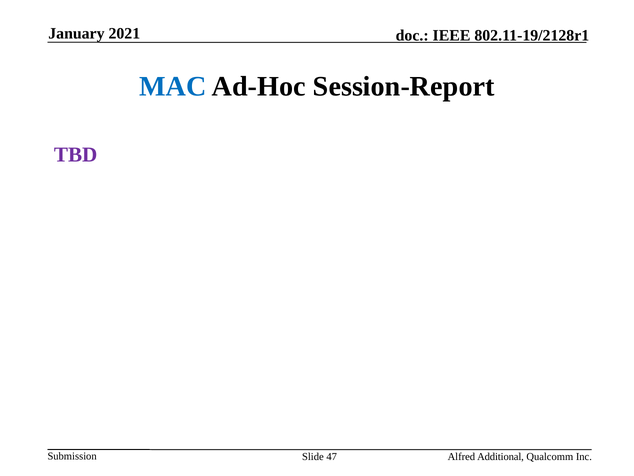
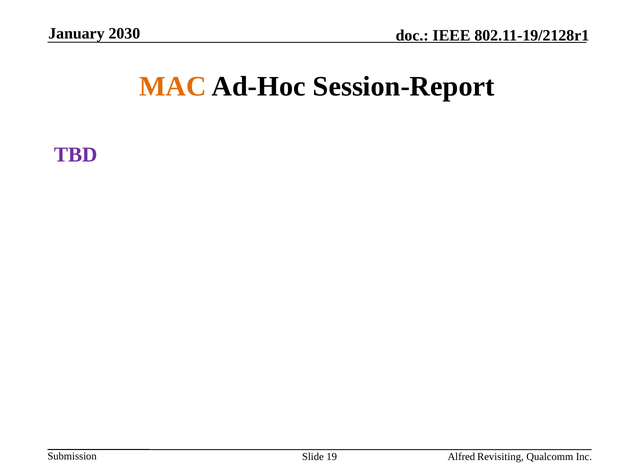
2021: 2021 -> 2030 (124, 34)
MAC colour: blue -> orange (173, 86)
47: 47 -> 19 (332, 456)
Additional: Additional -> Revisiting (500, 456)
